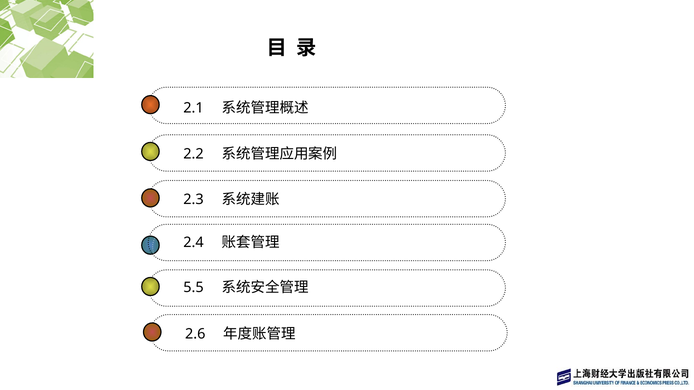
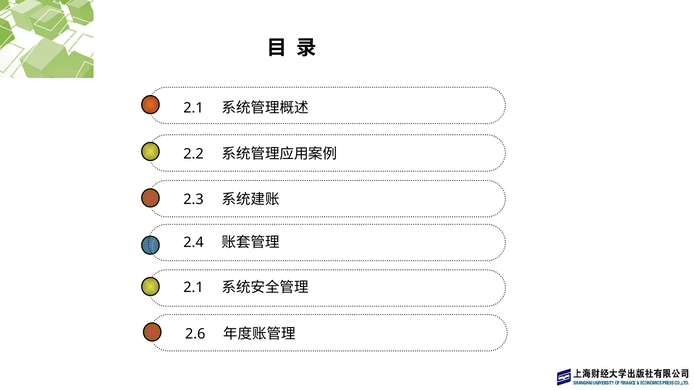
5.5: 5.5 -> 2.1 (193, 288)
